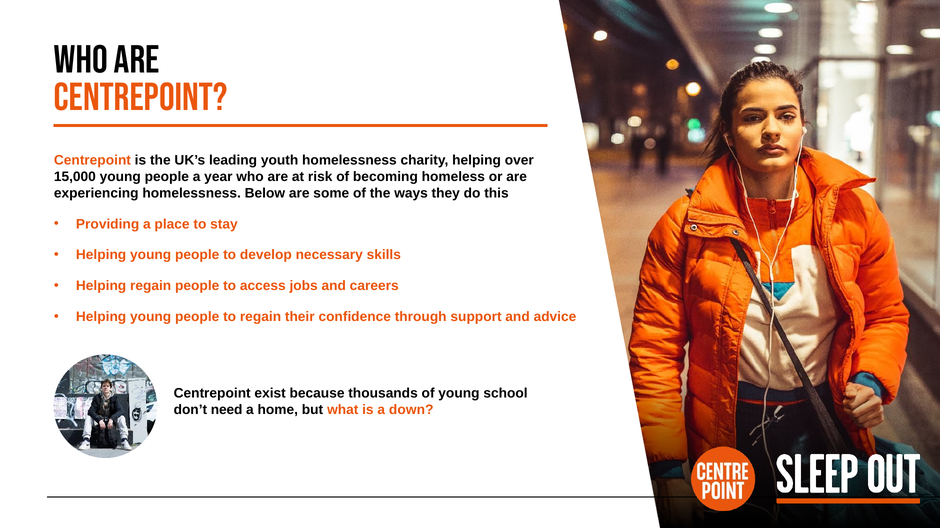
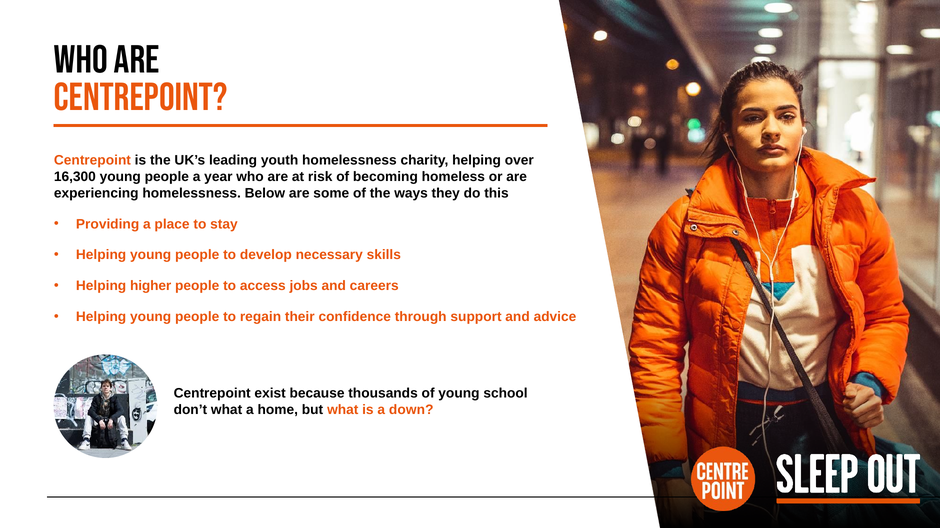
15,000: 15,000 -> 16,300 (75, 177)
Helping regain: regain -> higher (151, 286)
don’t need: need -> what (227, 410)
